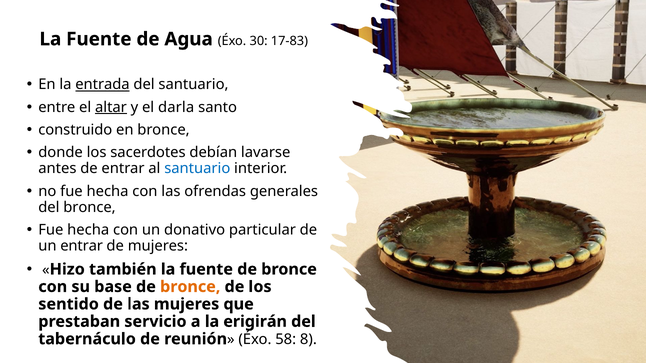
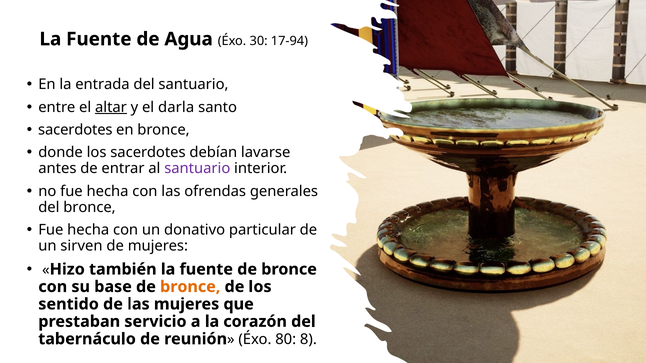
17-83: 17-83 -> 17-94 (289, 41)
entrada underline: present -> none (102, 85)
construido: construido -> sacerdotes (75, 130)
santuario colour: blue -> purple (197, 169)
un entrar: entrar -> sirven (81, 246)
erigirán: erigirán -> corazón (255, 322)
58: 58 -> 80 (286, 340)
